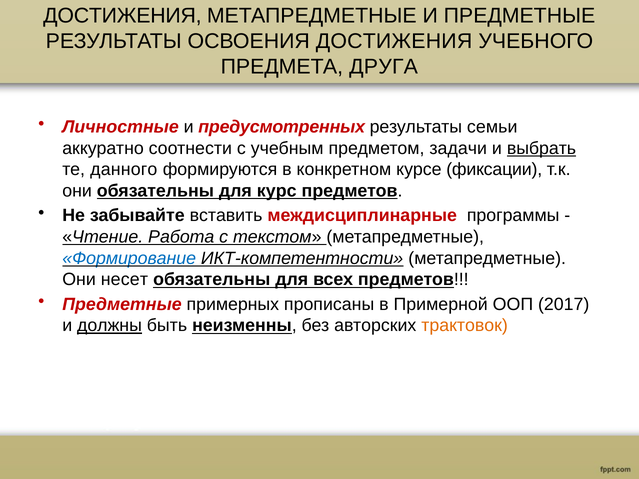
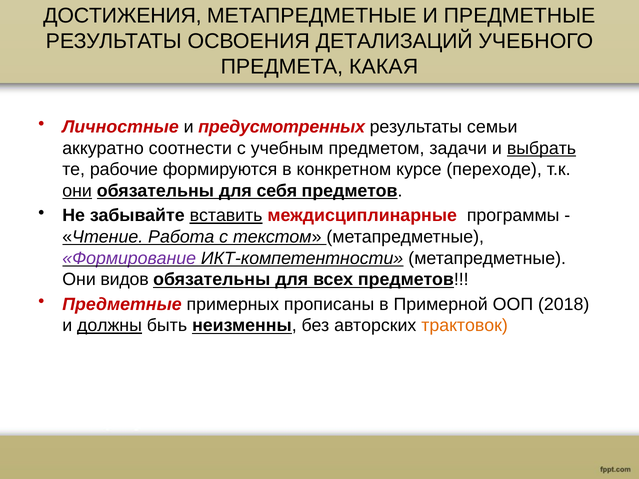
ОСВОЕНИЯ ДОСТИЖЕНИЯ: ДОСТИЖЕНИЯ -> ДЕТАЛИЗАЦИЙ (394, 41)
ДРУГА: ДРУГА -> КАКАЯ (384, 67)
данного: данного -> рабочие (124, 170)
фиксации: фиксации -> переходе (494, 170)
они underline: none -> present (77, 191)
курс: курс -> себя (277, 191)
вставить underline: none -> present (226, 216)
Формирование colour: blue -> purple (129, 258)
несет: несет -> видов (125, 280)
2017: 2017 -> 2018 (564, 304)
